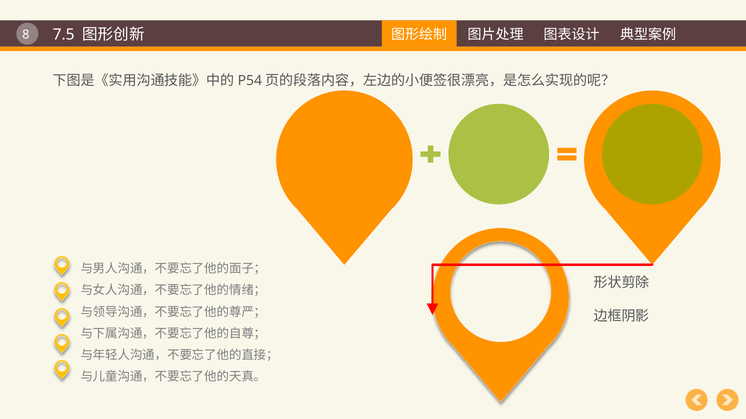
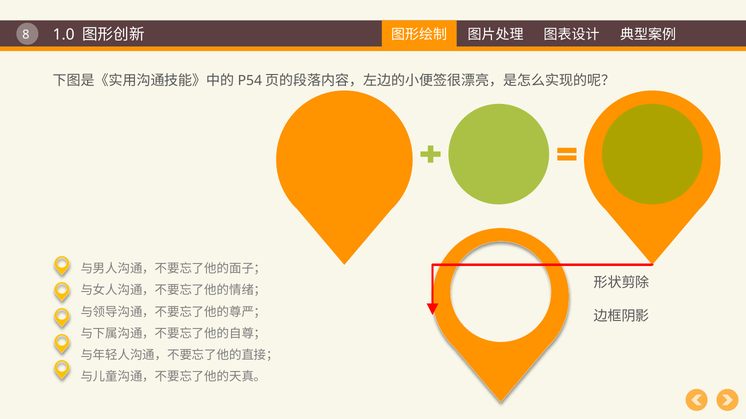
7.5: 7.5 -> 1.0 (64, 35)
